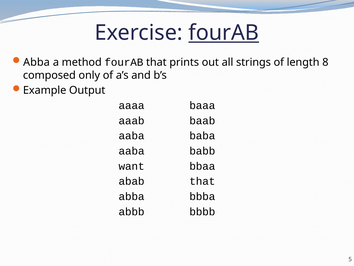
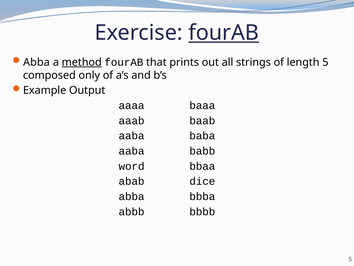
method underline: none -> present (82, 62)
length 8: 8 -> 5 (325, 62)
want: want -> word (132, 166)
abab that: that -> dice (202, 181)
